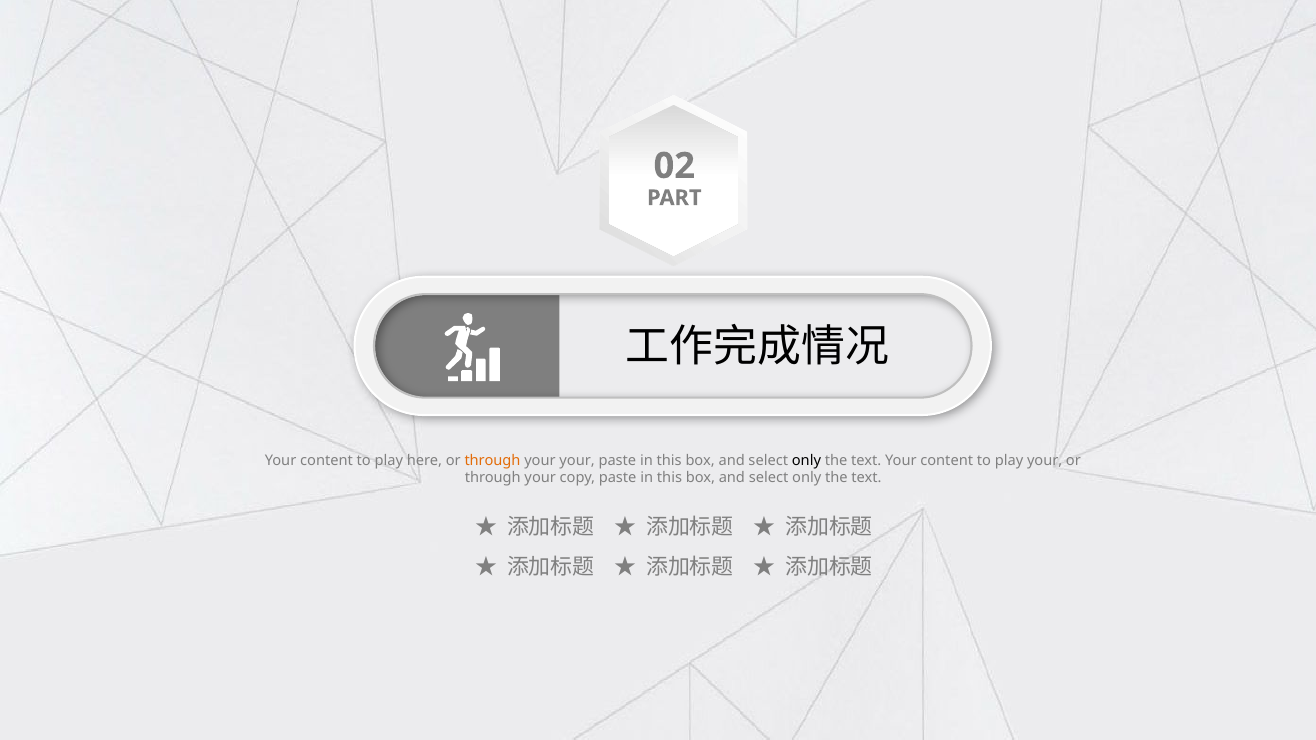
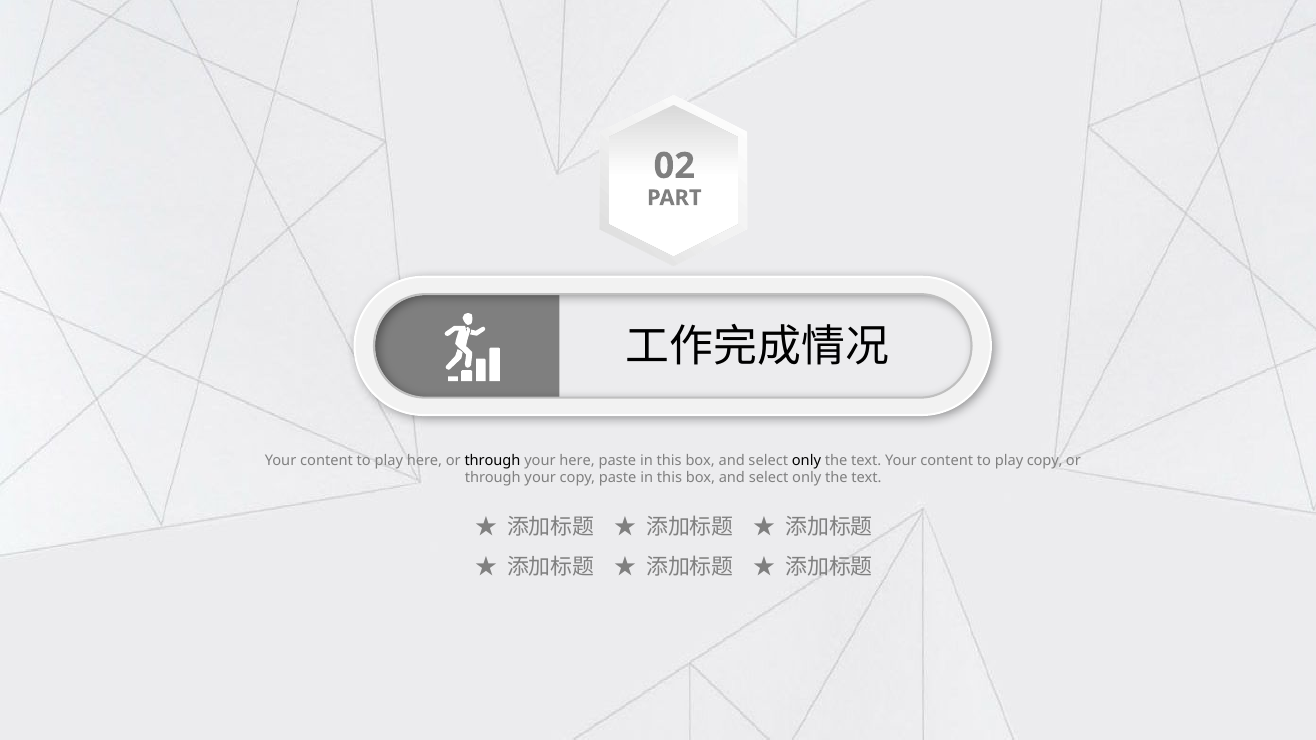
through colour: orange -> black (492, 460)
your your: your -> here (577, 460)
play your: your -> copy (1045, 460)
